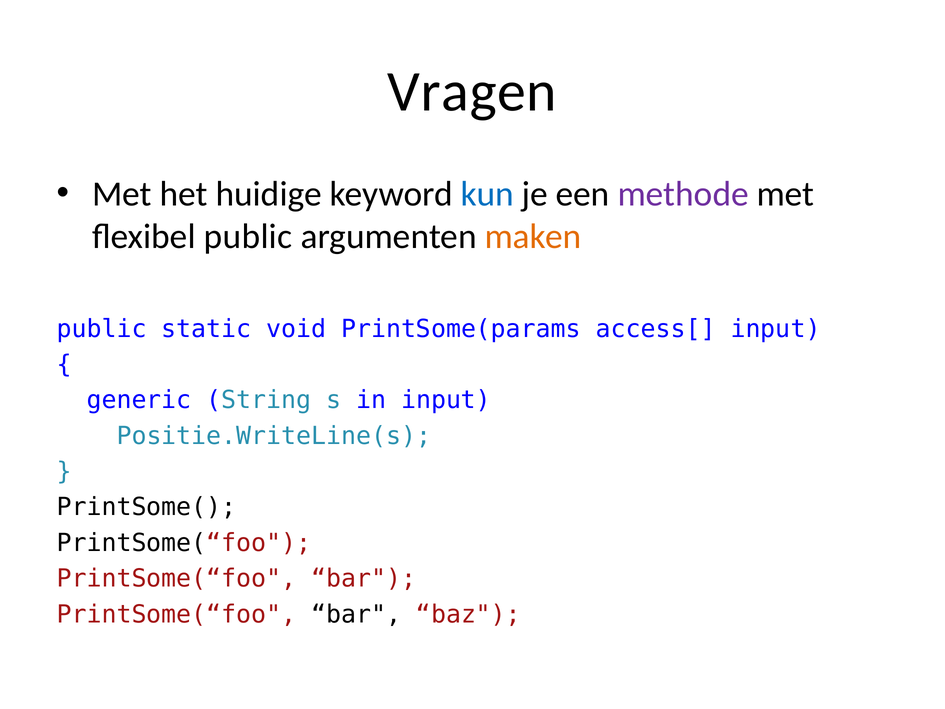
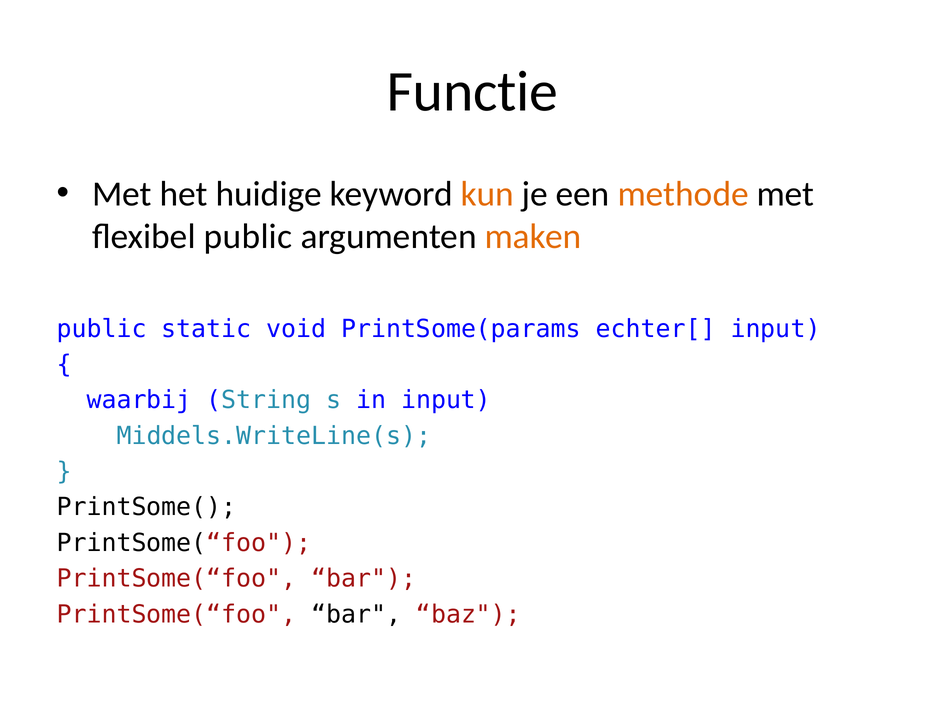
Vragen: Vragen -> Functie (472, 91)
kun colour: blue -> orange (487, 194)
methode colour: purple -> orange (683, 194)
access[: access[ -> echter[ (656, 329)
generic: generic -> waarbij (139, 400)
Positie.WriteLine(s: Positie.WriteLine(s -> Middels.WriteLine(s (274, 436)
